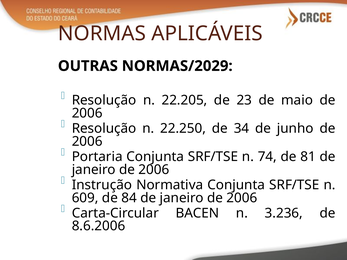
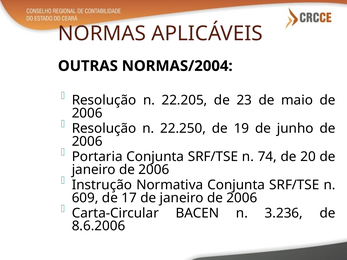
NORMAS/2029: NORMAS/2029 -> NORMAS/2004 (177, 66)
34: 34 -> 19 (241, 129)
81: 81 -> 20 (308, 157)
84: 84 -> 17 (129, 198)
